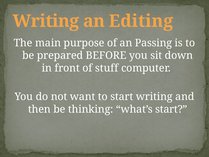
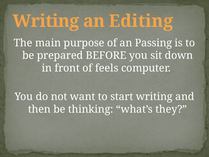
stuff: stuff -> feels (107, 68)
what’s start: start -> they (171, 109)
